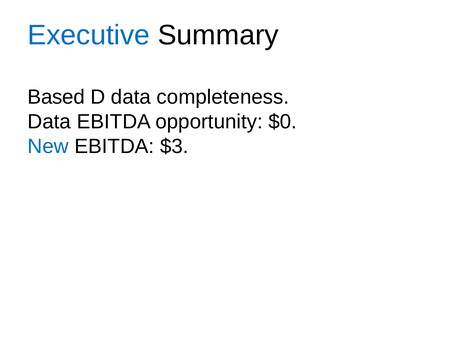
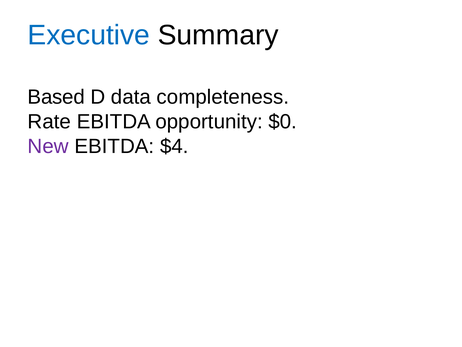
Data: Data -> Rate (49, 122)
New colour: blue -> purple (48, 146)
$3: $3 -> $4 (174, 146)
